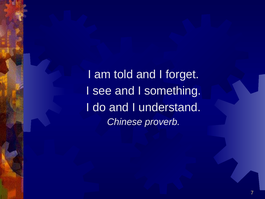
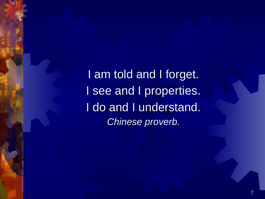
something: something -> properties (173, 91)
